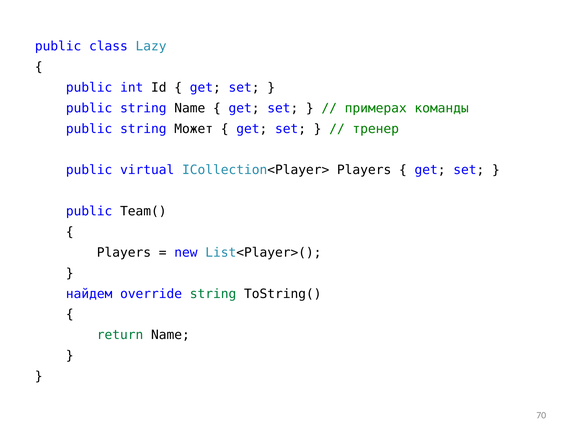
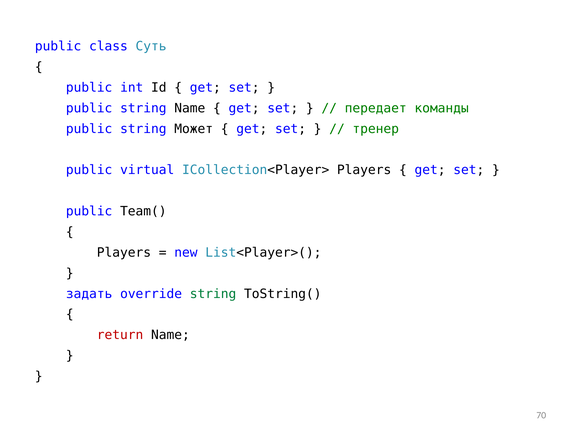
Lazy: Lazy -> Суть (151, 46)
примерах: примерах -> передает (376, 108)
найдем: найдем -> задать (89, 294)
return colour: green -> red (120, 336)
